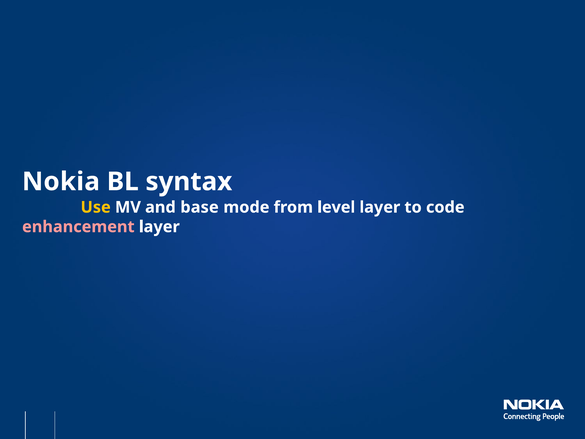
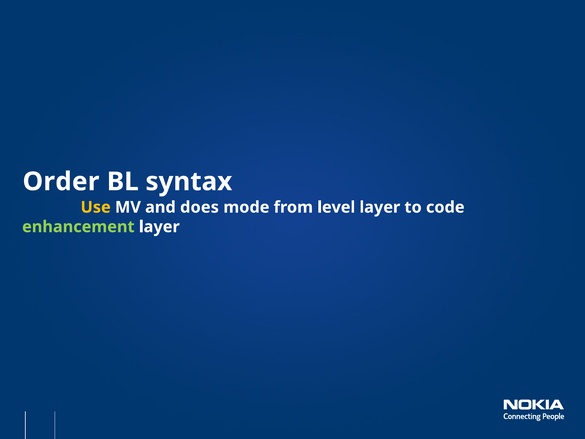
Nokia: Nokia -> Order (61, 182)
base: base -> does (199, 207)
enhancement colour: pink -> light green (78, 227)
